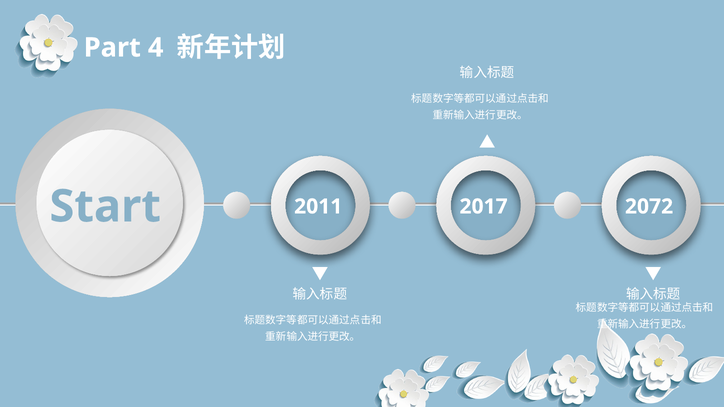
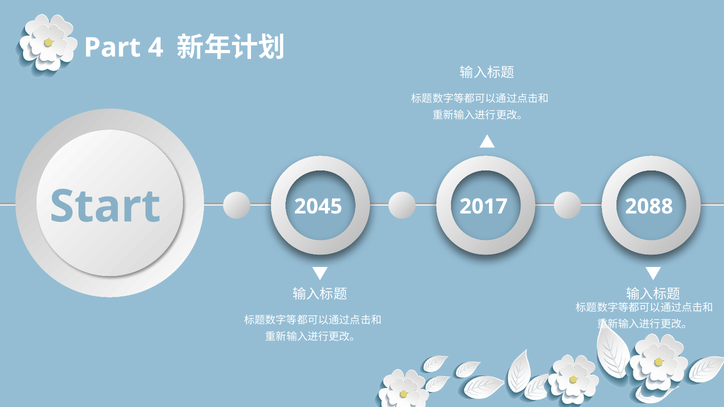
2011: 2011 -> 2045 (318, 207)
2072: 2072 -> 2088 (649, 207)
